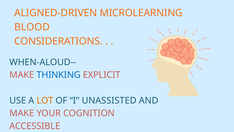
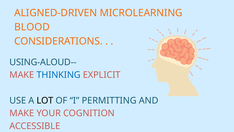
WHEN-ALOUD--: WHEN-ALOUD-- -> USING-ALOUD-- (43, 62)
LOT colour: orange -> black (45, 100)
UNASSISTED: UNASSISTED -> PERMITTING (109, 100)
